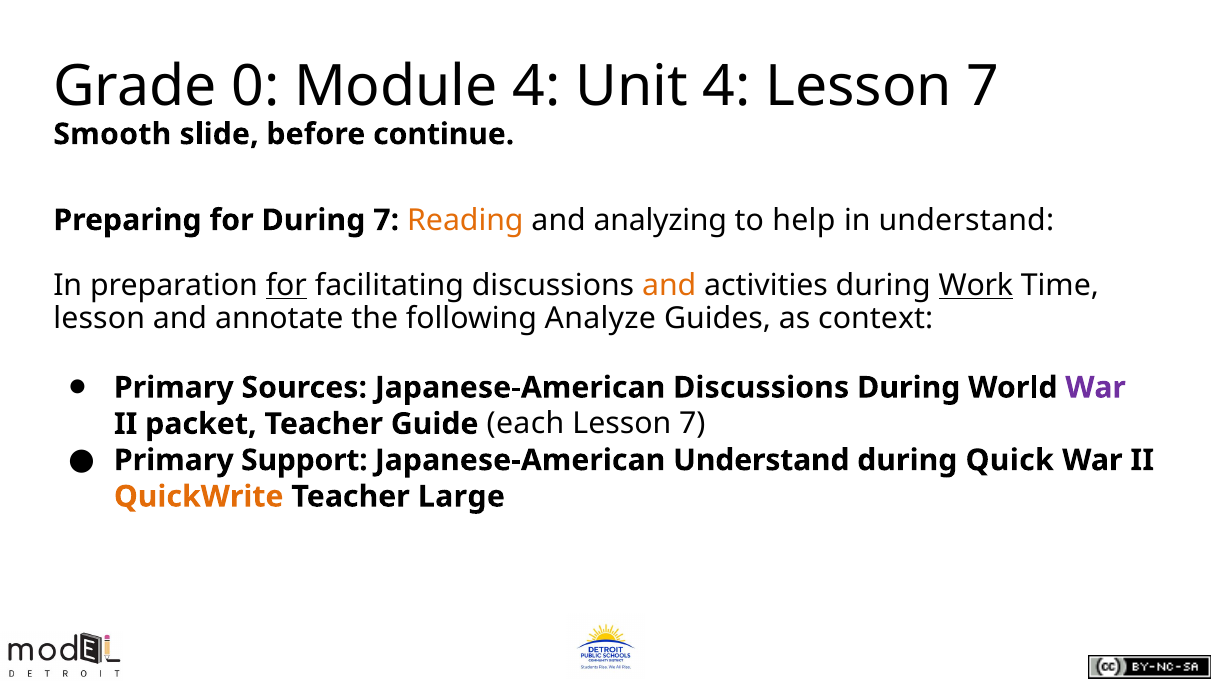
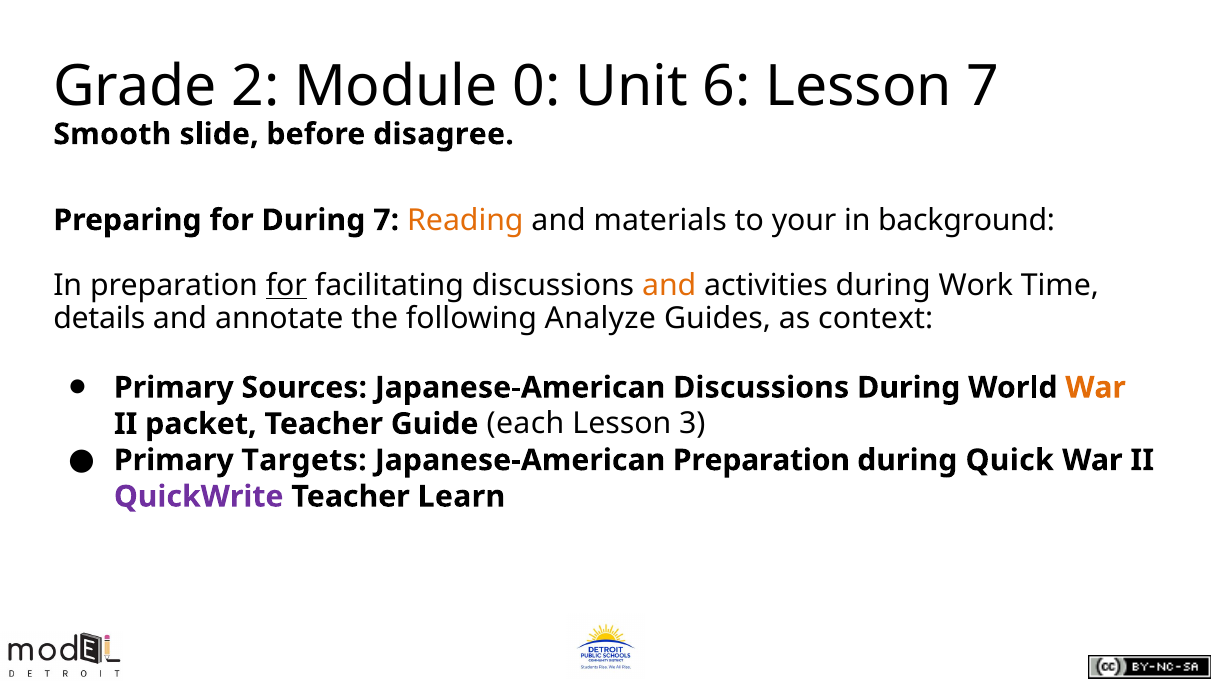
0: 0 -> 2 (255, 87)
Module 4: 4 -> 0 (537, 87)
Unit 4: 4 -> 6 (727, 87)
continue: continue -> disagree (443, 134)
analyzing: analyzing -> materials (660, 220)
help: help -> your (804, 220)
in understand: understand -> background (967, 220)
Work underline: present -> none (976, 286)
lesson: lesson -> details (99, 318)
War colour: purple -> orange (1096, 388)
7: 7 -> 3 (692, 424)
Support: Support -> Targets (304, 460)
Japanese-American Understand: Understand -> Preparation (761, 460)
QuickWrite colour: orange -> purple (199, 497)
Large: Large -> Learn (461, 497)
